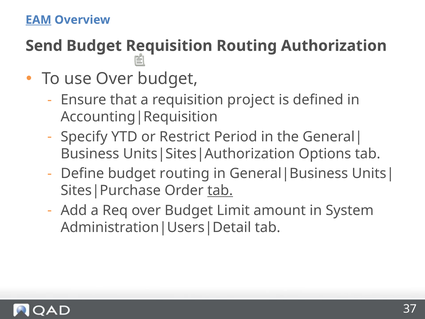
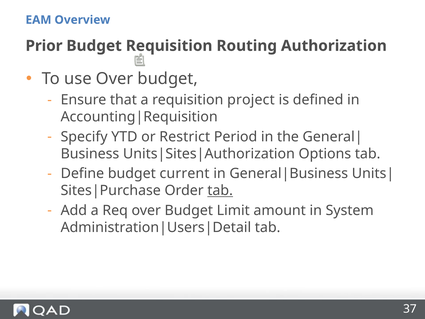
EAM underline: present -> none (38, 20)
Send: Send -> Prior (44, 46)
budget routing: routing -> current (184, 173)
